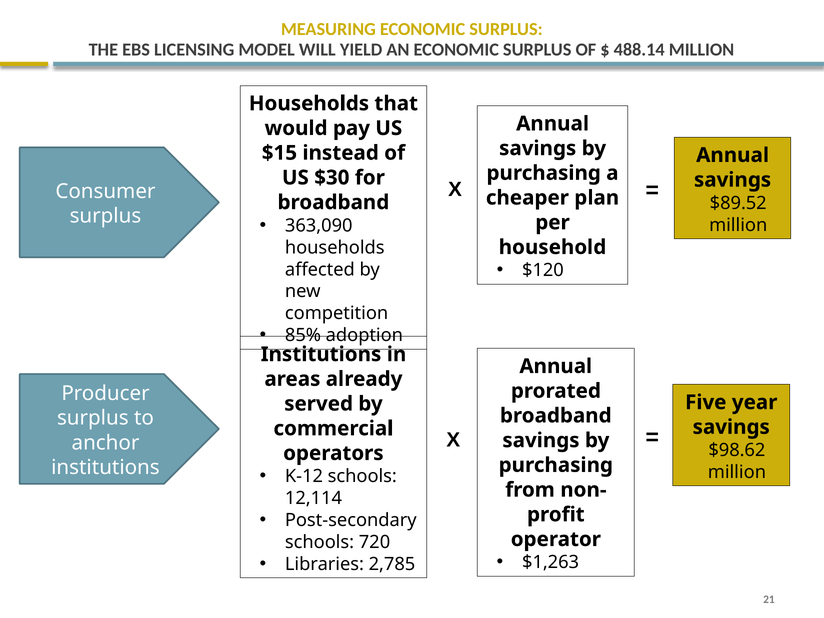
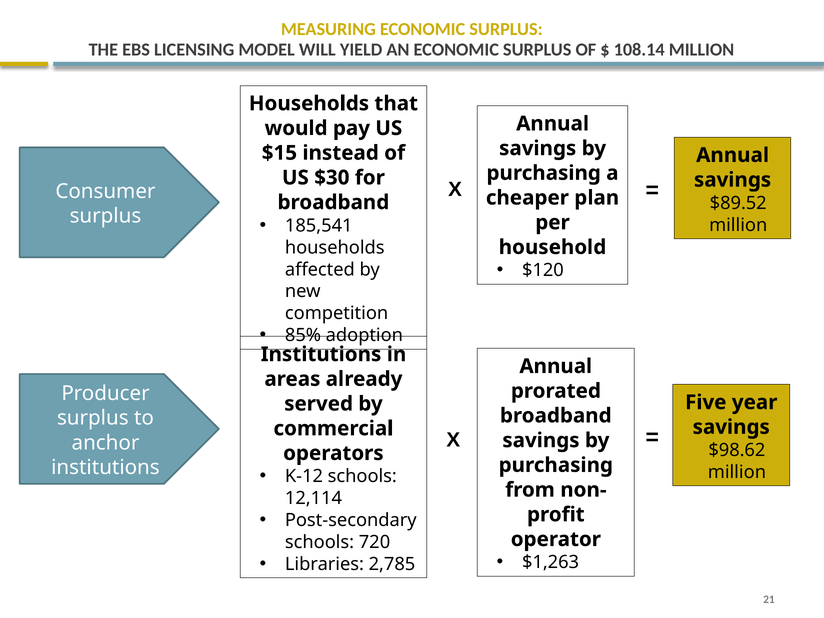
488.14: 488.14 -> 108.14 (639, 50)
363,090: 363,090 -> 185,541 (319, 226)
